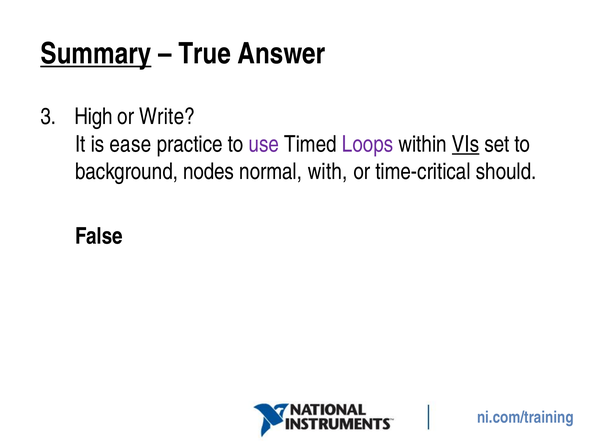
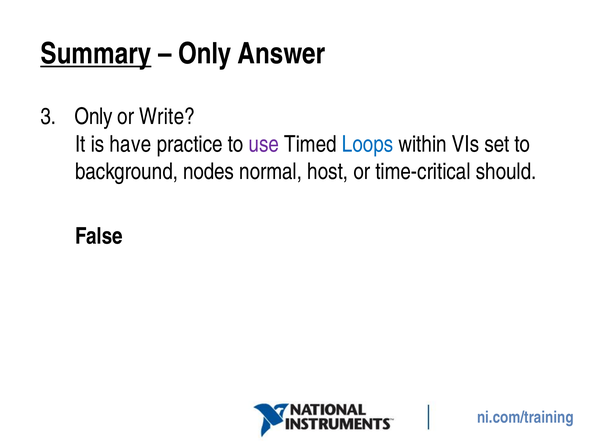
True: True -> Only (205, 54)
High: High -> Only (94, 116)
ease: ease -> have (130, 144)
Loops colour: purple -> blue (368, 144)
VIs underline: present -> none (466, 144)
with: with -> host (328, 172)
